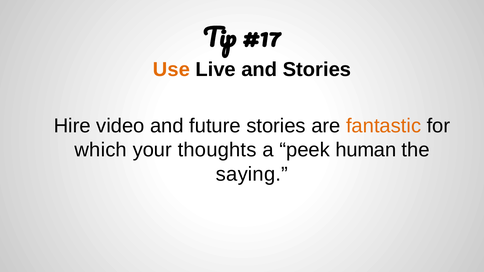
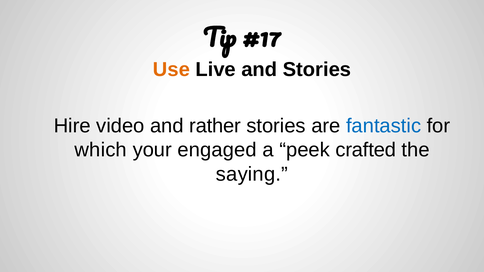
future: future -> rather (215, 126)
fantastic colour: orange -> blue (384, 126)
thoughts: thoughts -> engaged (217, 150)
human: human -> crafted (366, 150)
